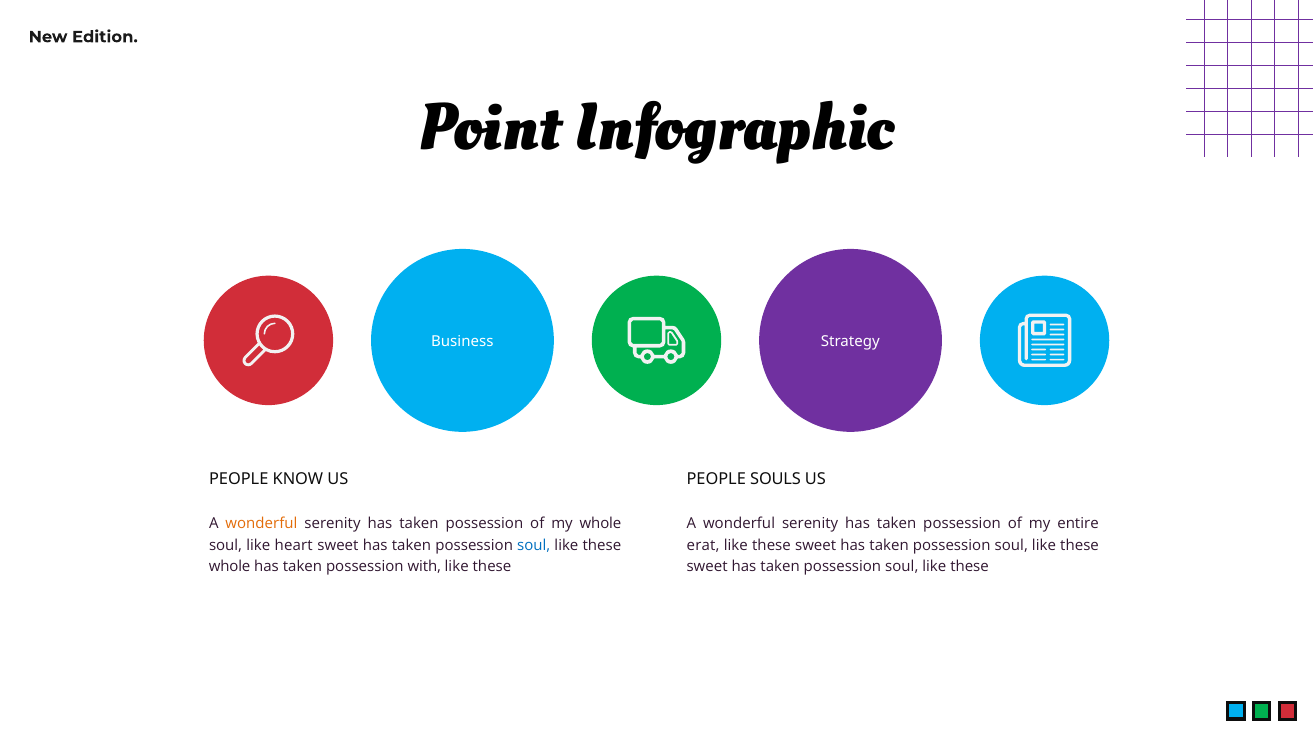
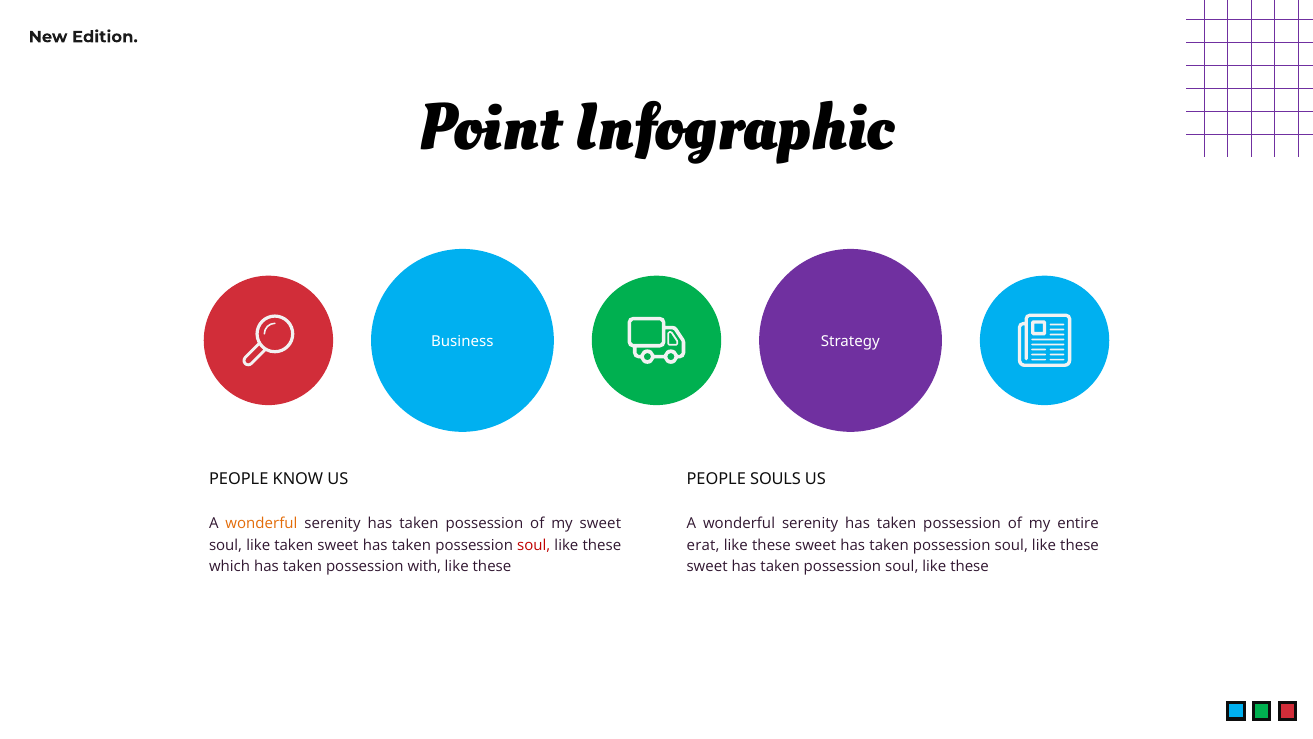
my whole: whole -> sweet (600, 523)
like heart: heart -> taken (294, 545)
soul colour: blue -> red (534, 545)
whole: whole -> which (230, 566)
